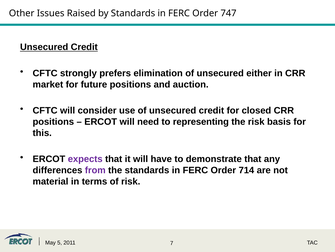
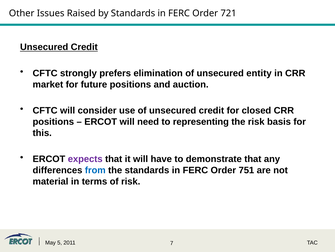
747: 747 -> 721 (229, 13)
either: either -> entity (259, 73)
from colour: purple -> blue (95, 170)
714: 714 -> 751 (246, 170)
